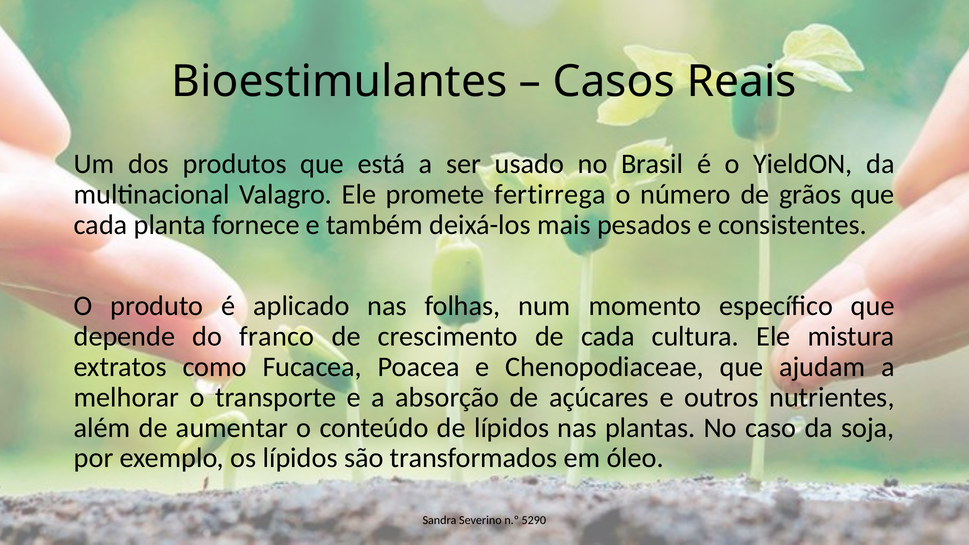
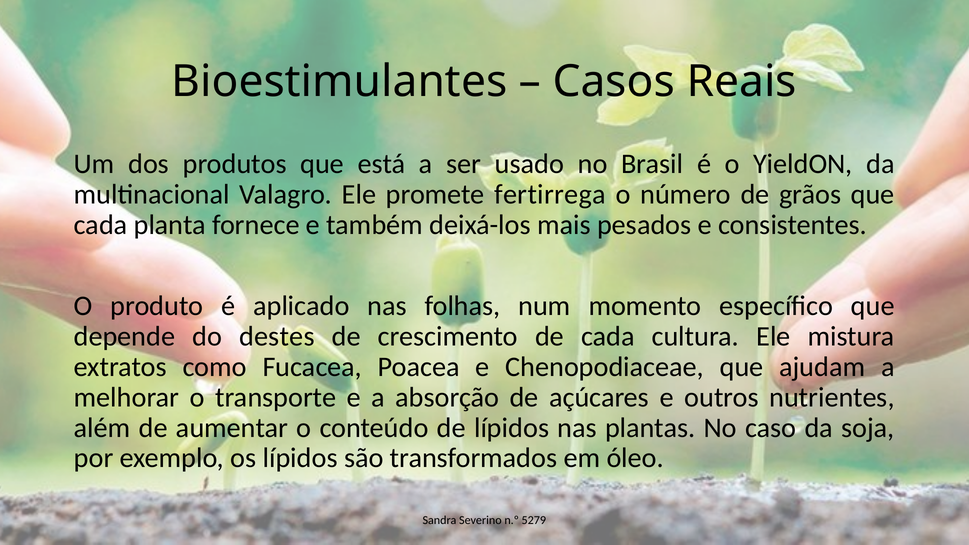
franco: franco -> destes (277, 336)
5290: 5290 -> 5279 (534, 521)
